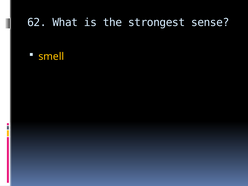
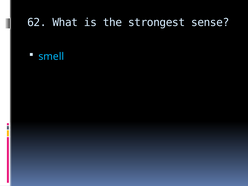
smell colour: yellow -> light blue (51, 57)
